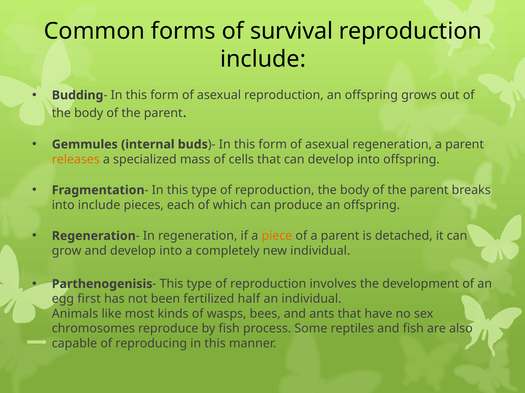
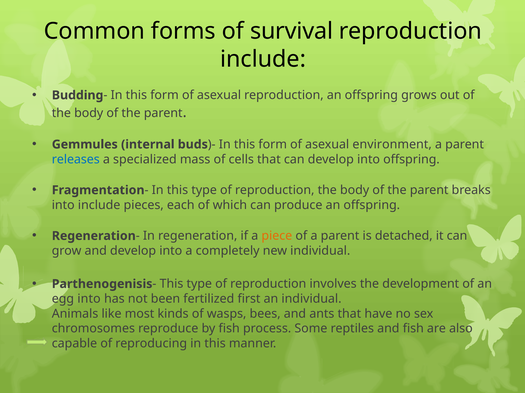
asexual regeneration: regeneration -> environment (392, 145)
releases colour: orange -> blue (76, 160)
egg first: first -> into (89, 299)
half: half -> first (249, 299)
